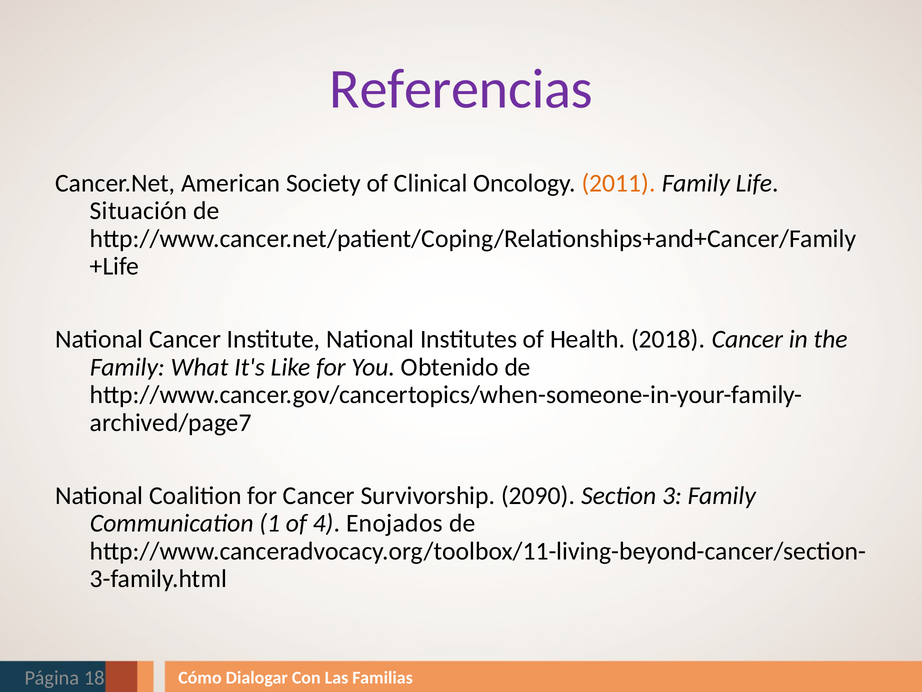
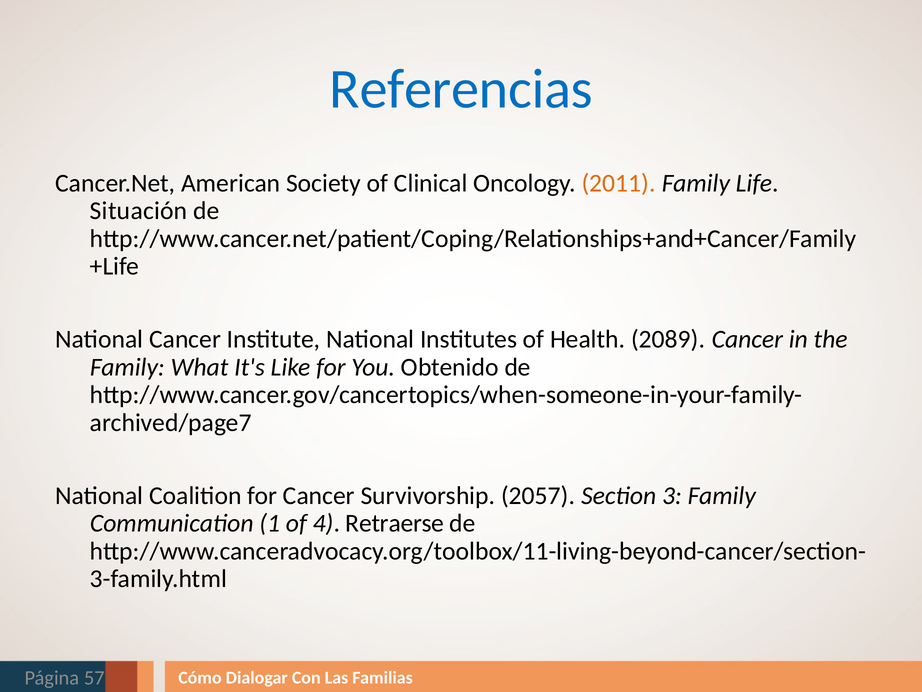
Referencias colour: purple -> blue (461, 89)
2018: 2018 -> 2089 (668, 339)
2090: 2090 -> 2057 (538, 495)
Enojados: Enojados -> Retraerse (395, 523)
18: 18 -> 57 (94, 677)
